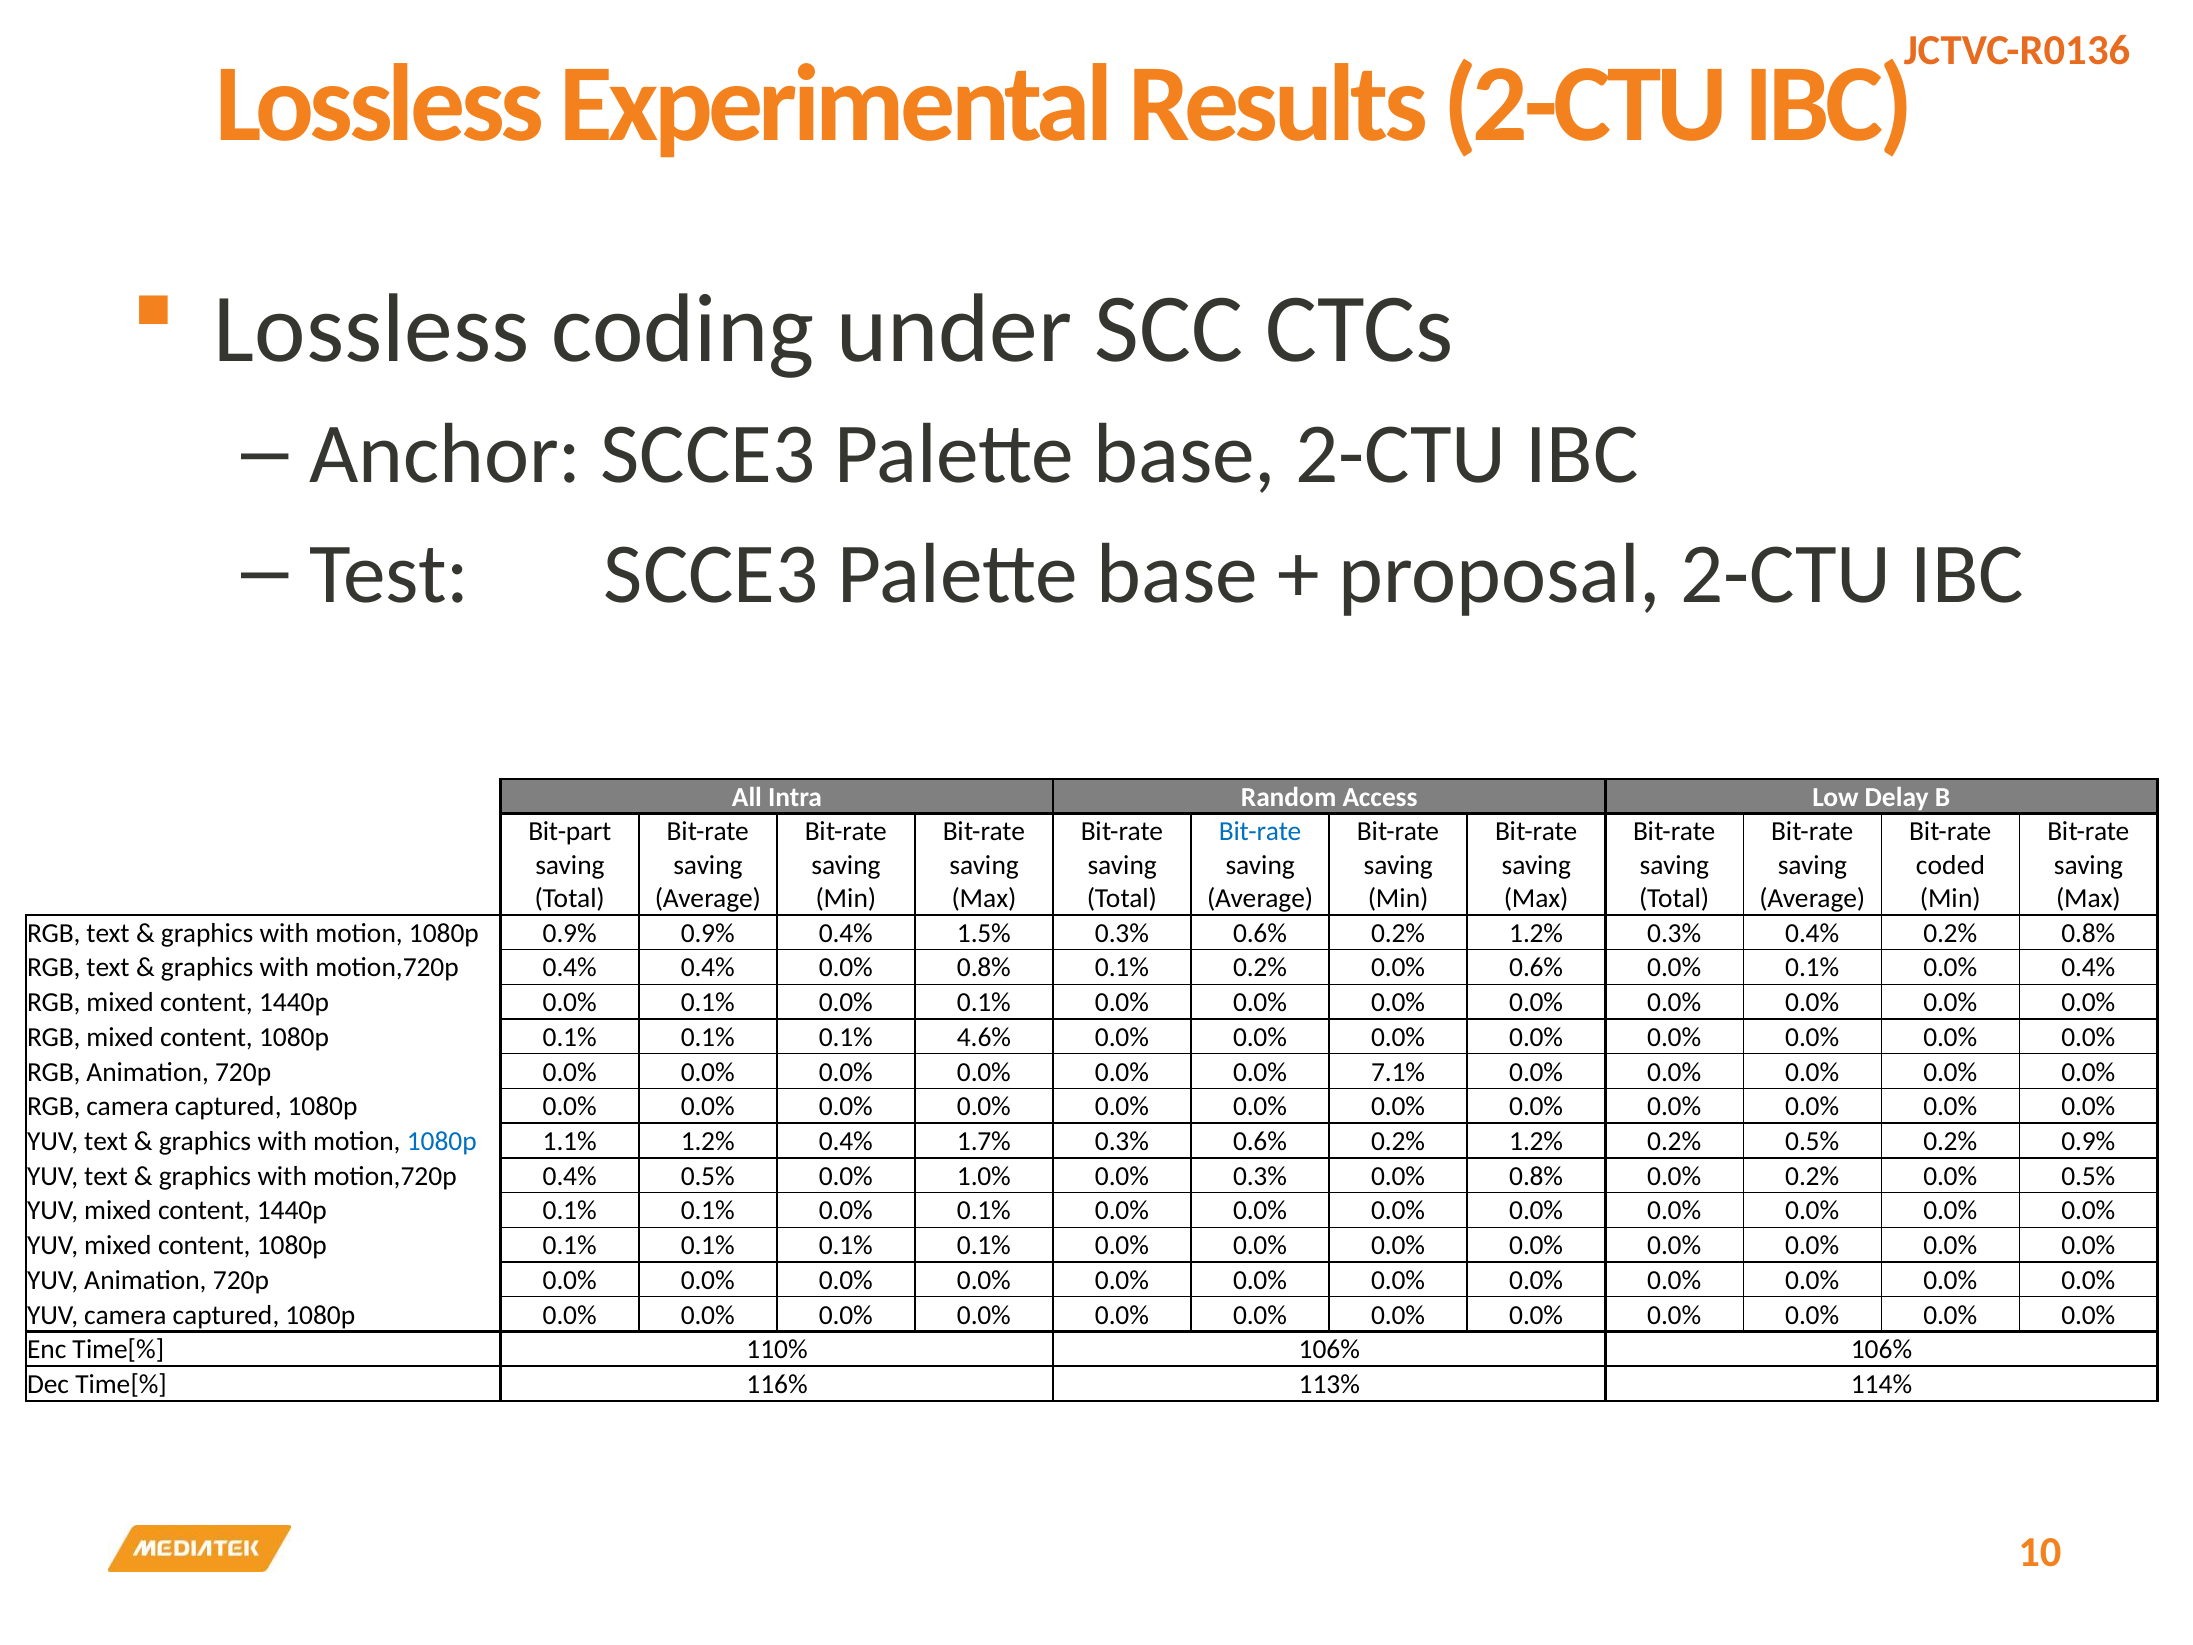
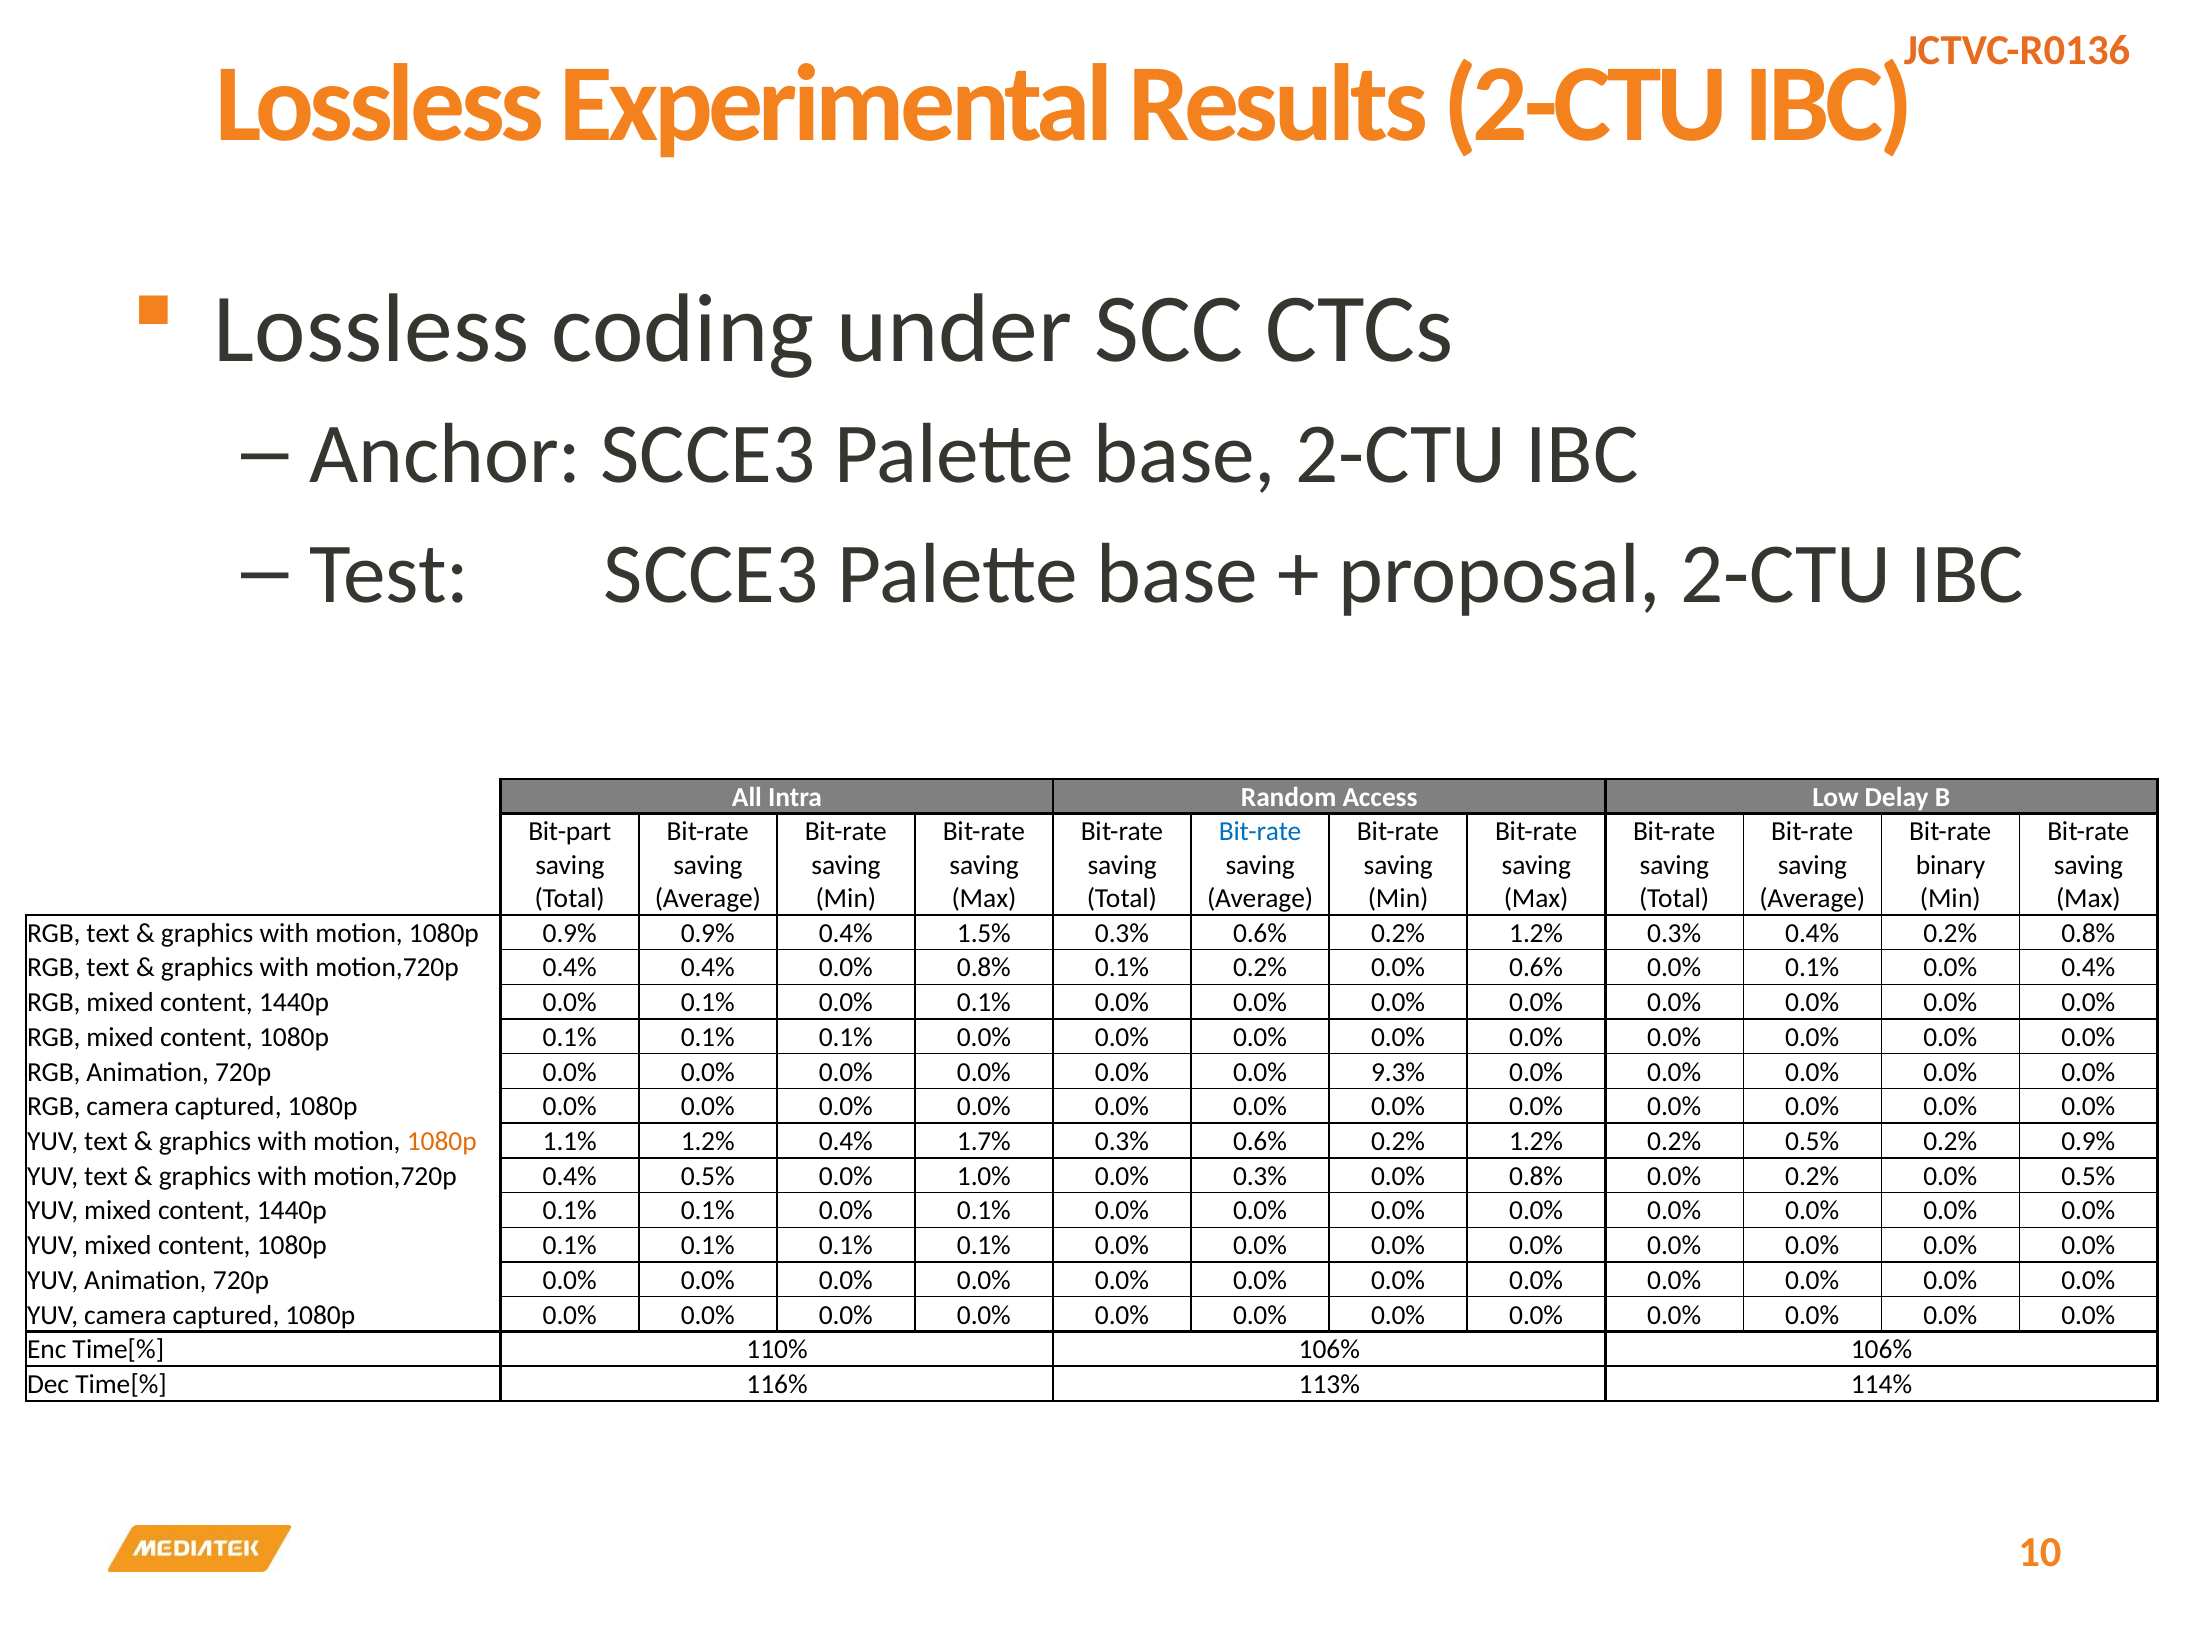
coded: coded -> binary (1951, 865)
4.6%: 4.6% -> 0.0% (984, 1037)
7.1%: 7.1% -> 9.3% (1398, 1072)
1080p colour: blue -> orange (442, 1141)
